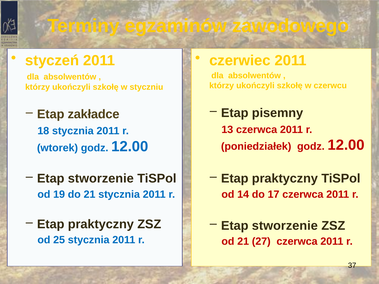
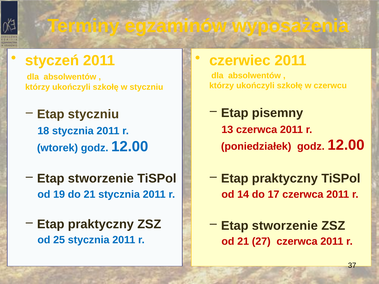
zawodowego: zawodowego -> wyposażenia (290, 26)
Etap zakładce: zakładce -> styczniu (93, 114)
